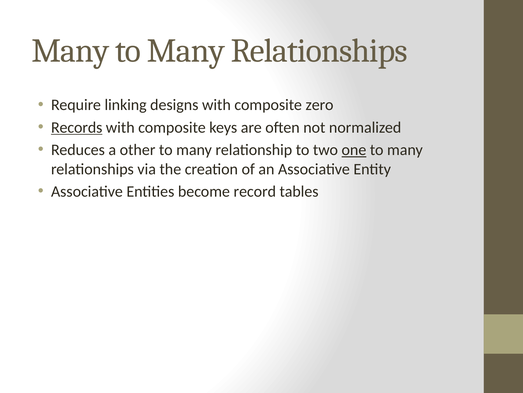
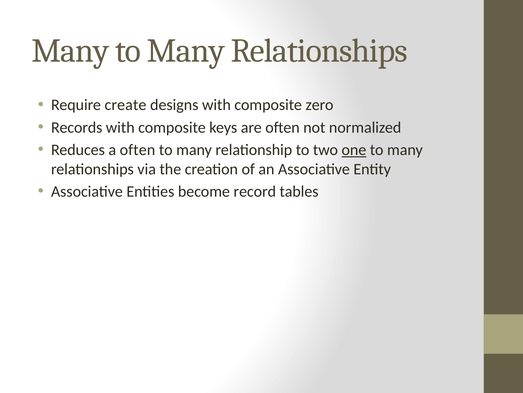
linking: linking -> create (125, 105)
Records underline: present -> none (77, 127)
a other: other -> often (137, 150)
